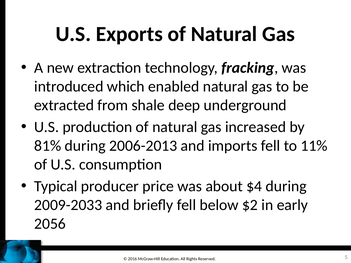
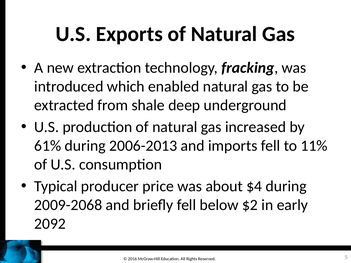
81%: 81% -> 61% (48, 146)
2009-2033: 2009-2033 -> 2009-2068 (68, 205)
2056: 2056 -> 2092 (50, 224)
